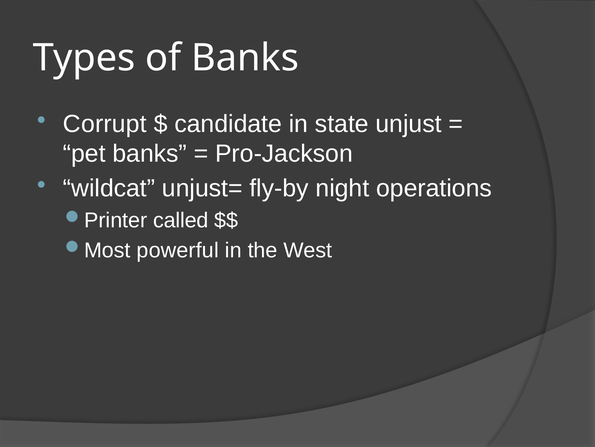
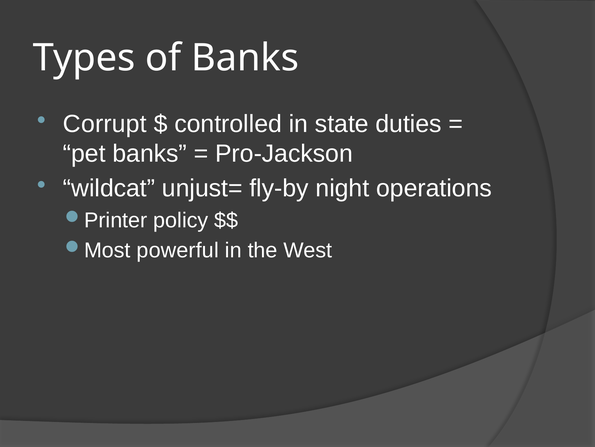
candidate: candidate -> controlled (228, 124)
unjust: unjust -> duties (409, 124)
called: called -> policy (181, 220)
